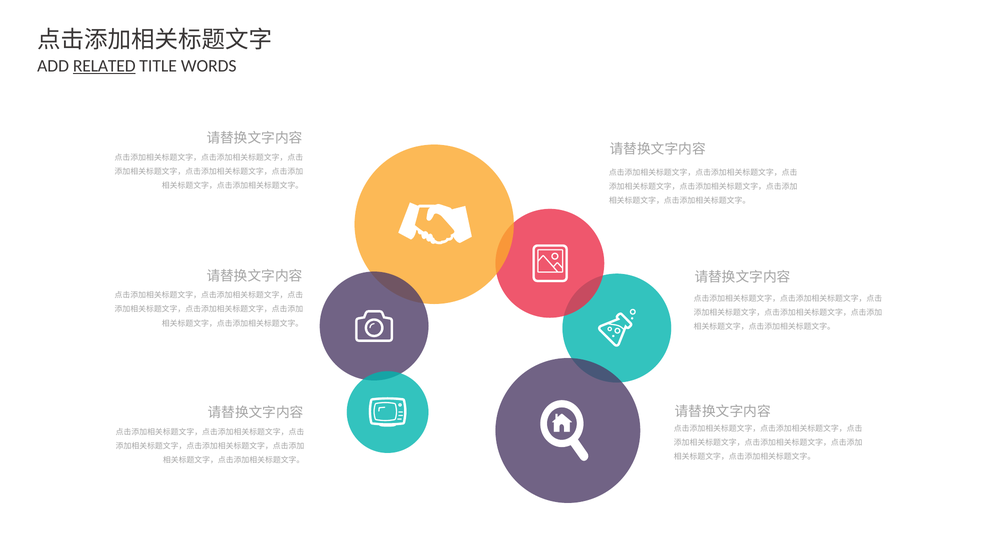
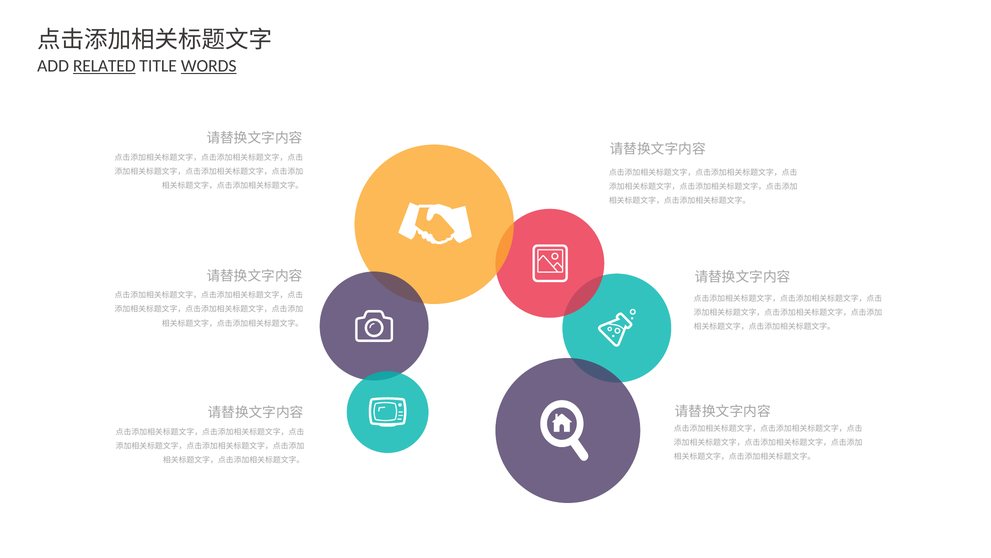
WORDS underline: none -> present (209, 66)
